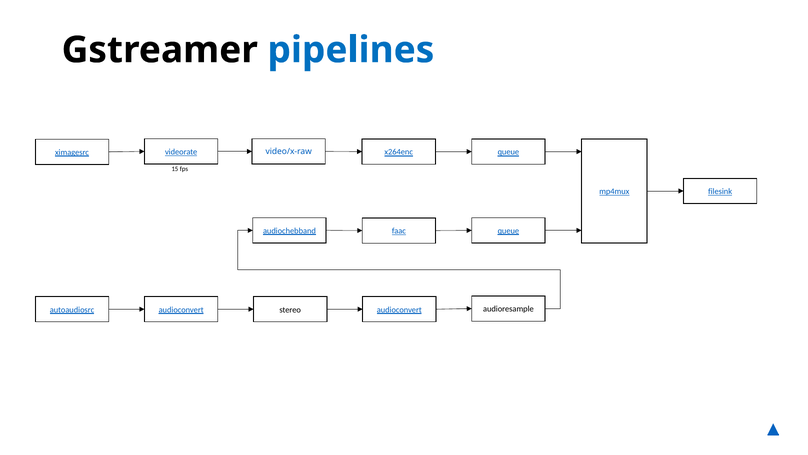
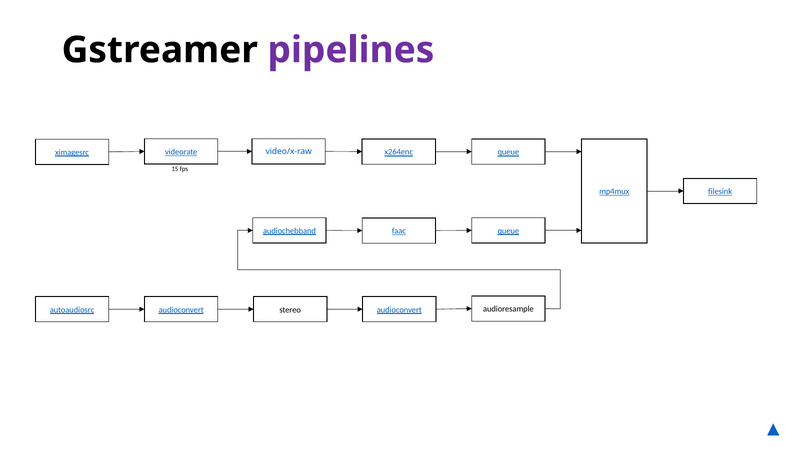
pipelines colour: blue -> purple (351, 50)
